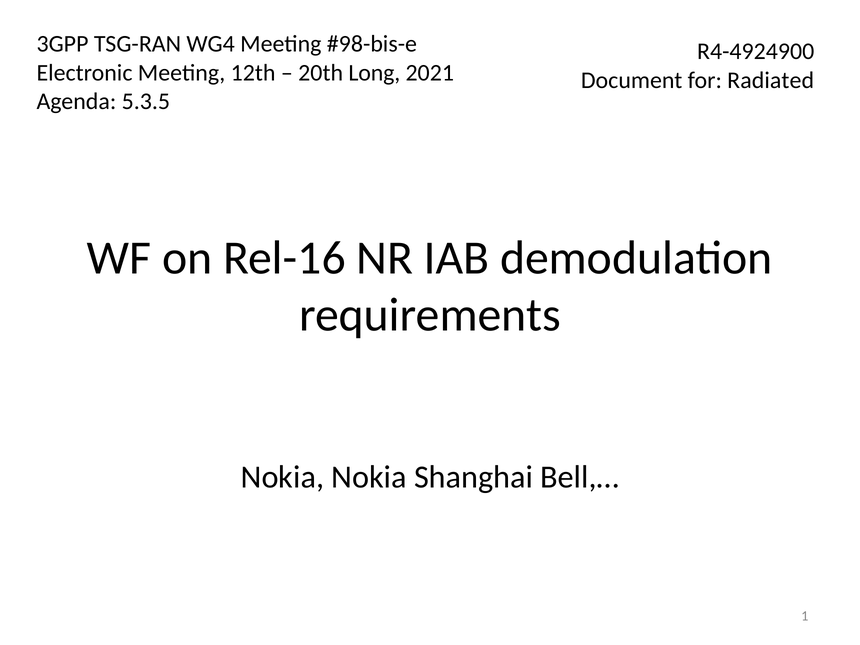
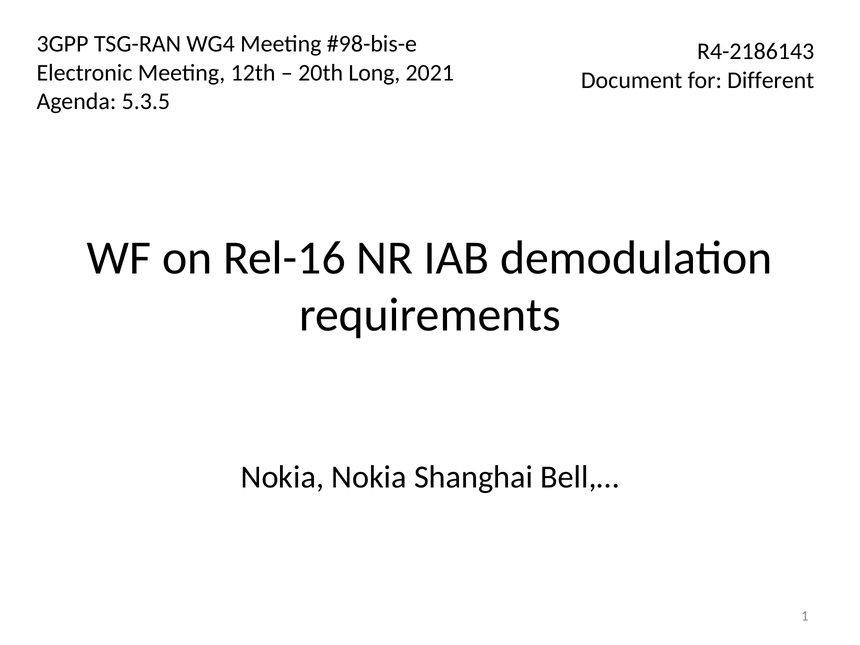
R4-4924900: R4-4924900 -> R4-2186143 (756, 51)
Radiated: Radiated -> Different (771, 80)
